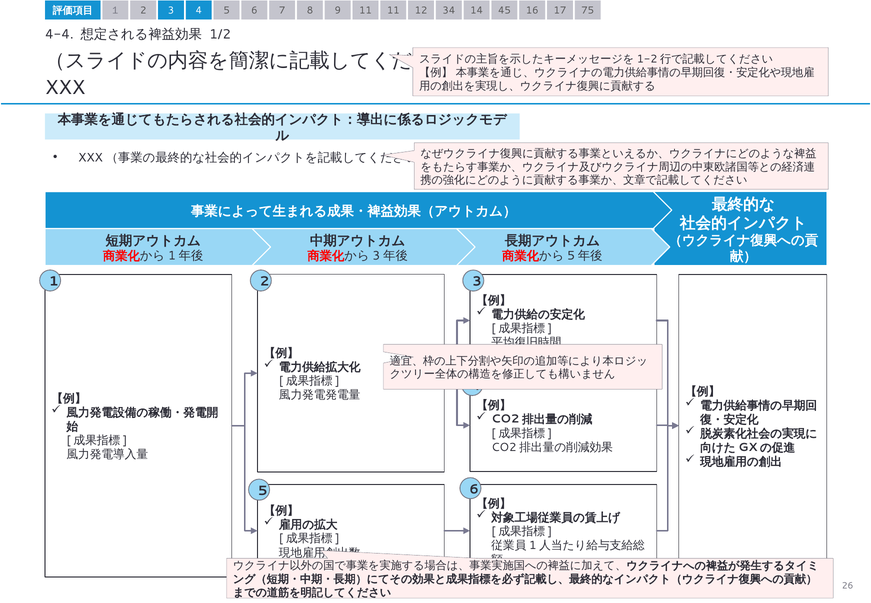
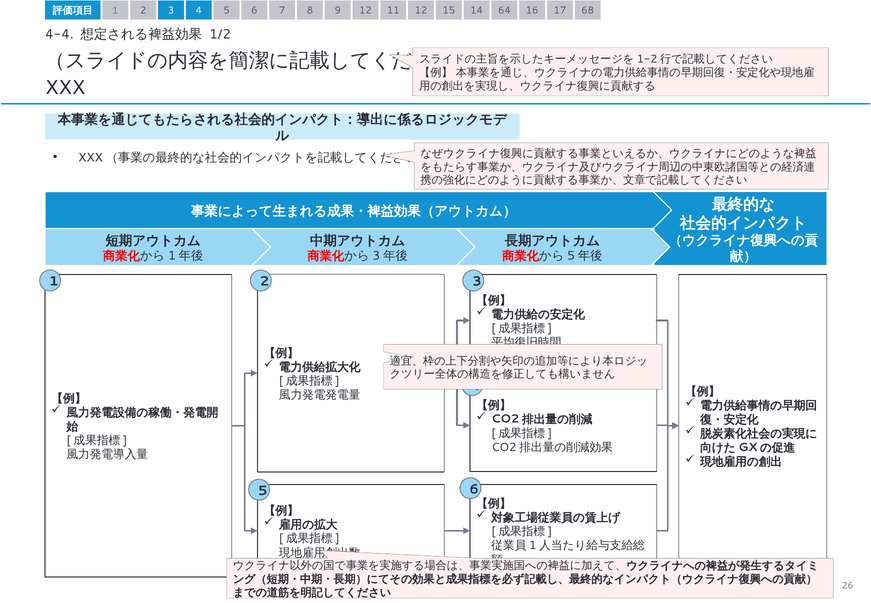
9 11: 11 -> 12 (365, 10)
34: 34 -> 15 (449, 10)
45: 45 -> 64 (504, 10)
75: 75 -> 68 (588, 10)
